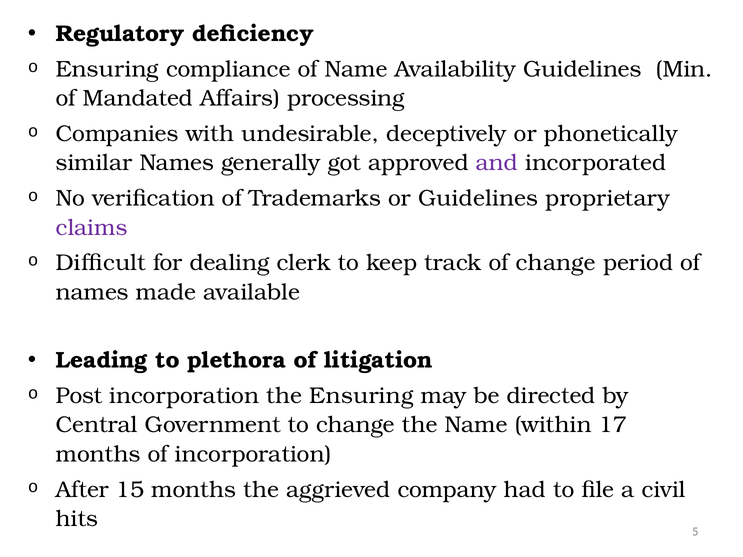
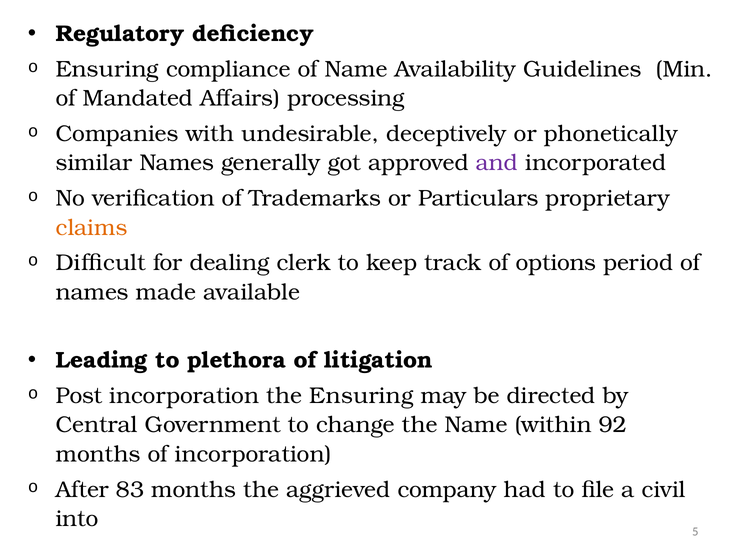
or Guidelines: Guidelines -> Particulars (478, 198)
claims colour: purple -> orange (92, 228)
of change: change -> options (556, 263)
17: 17 -> 92 (613, 425)
15: 15 -> 83 (130, 490)
hits: hits -> into (77, 519)
